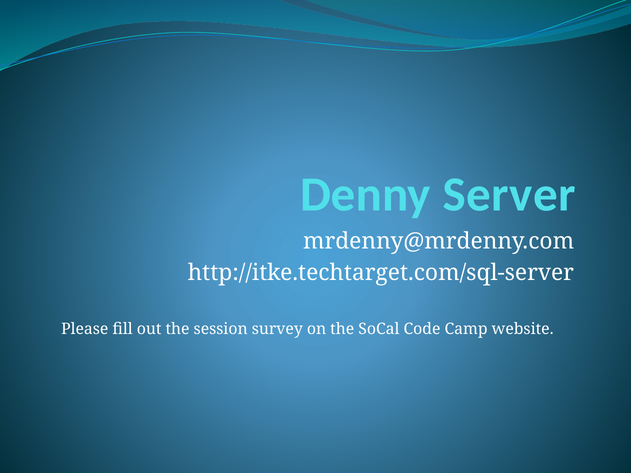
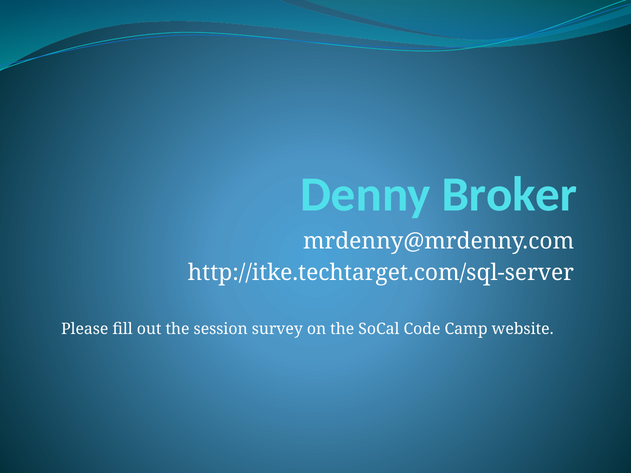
Server: Server -> Broker (510, 195)
